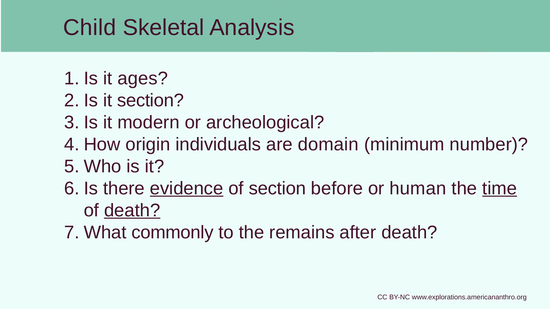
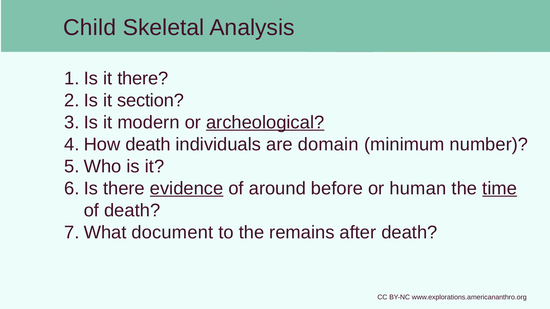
it ages: ages -> there (143, 79)
archeological underline: none -> present (265, 123)
origin: origin -> death (148, 145)
of section: section -> around (277, 189)
death underline: present -> none (132, 211)
commonly: commonly -> document (172, 233)
